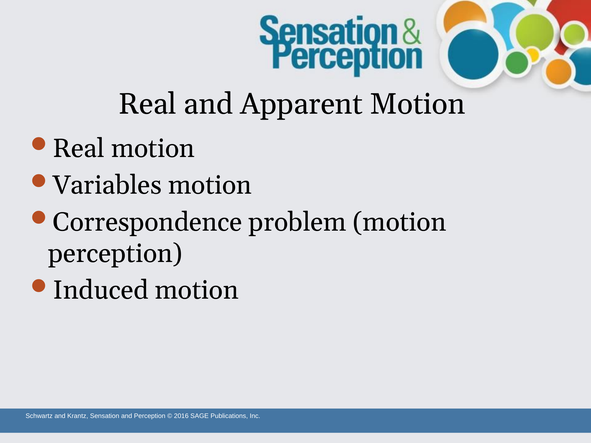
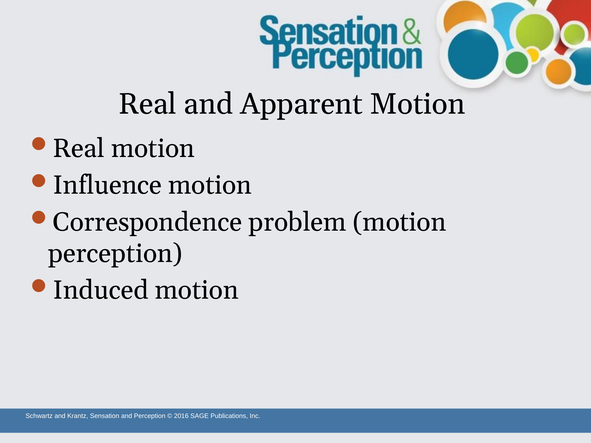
Variables: Variables -> Influence (107, 185)
